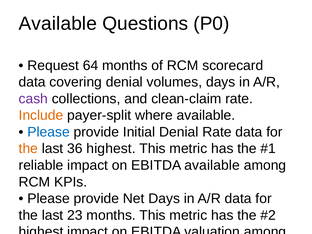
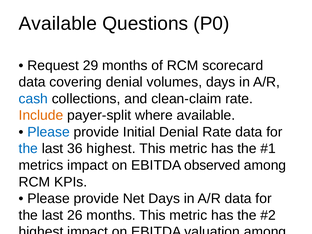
64: 64 -> 29 (91, 65)
cash colour: purple -> blue (33, 99)
the colour: orange -> blue (28, 149)
reliable: reliable -> metrics (41, 165)
EBITDA available: available -> observed (212, 165)
23: 23 -> 26 (75, 215)
